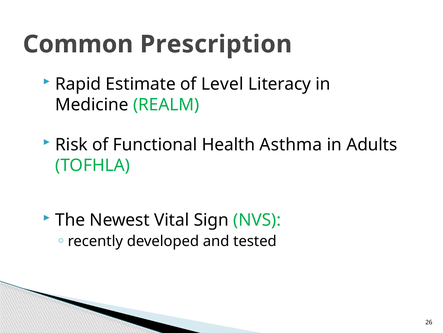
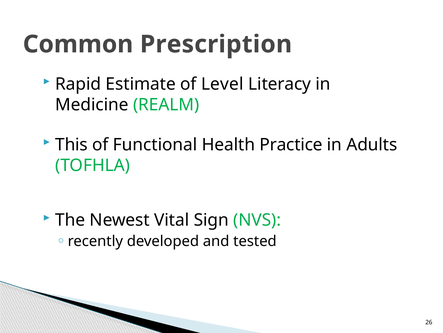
Risk: Risk -> This (72, 144)
Asthma: Asthma -> Practice (291, 144)
